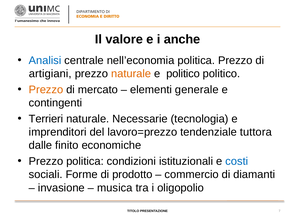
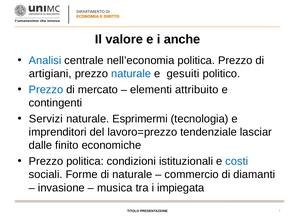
naturale colour: orange -> blue (131, 74)
e politico: politico -> gesuiti (183, 74)
Prezzo colour: orange -> blue (46, 90)
generale: generale -> attribuito (197, 90)
Terrieri: Terrieri -> Servizi (46, 119)
Necessarie: Necessarie -> Esprimermi (140, 119)
tuttora: tuttora -> lasciar (256, 132)
di prodotto: prodotto -> naturale (132, 175)
oligopolio: oligopolio -> impiegata (181, 188)
